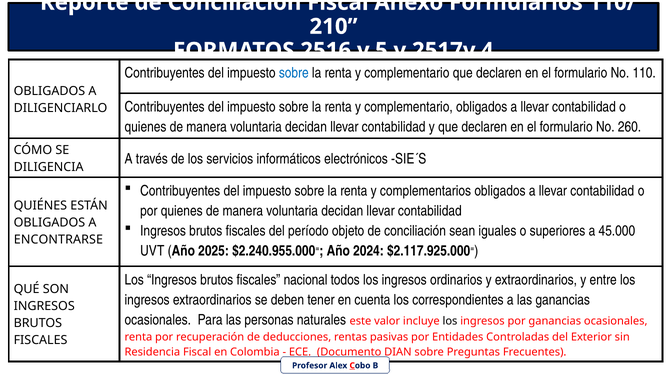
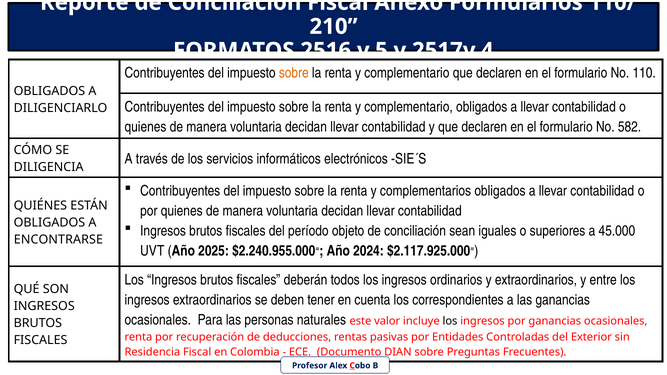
sobre colour: blue -> orange (294, 73)
260: 260 -> 582 (630, 127)
nacional: nacional -> deberán (306, 280)
